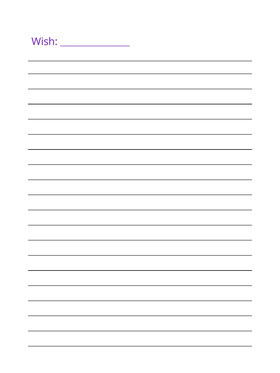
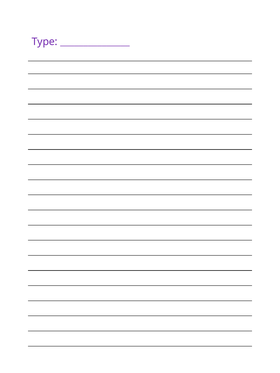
Wish: Wish -> Type (45, 42)
